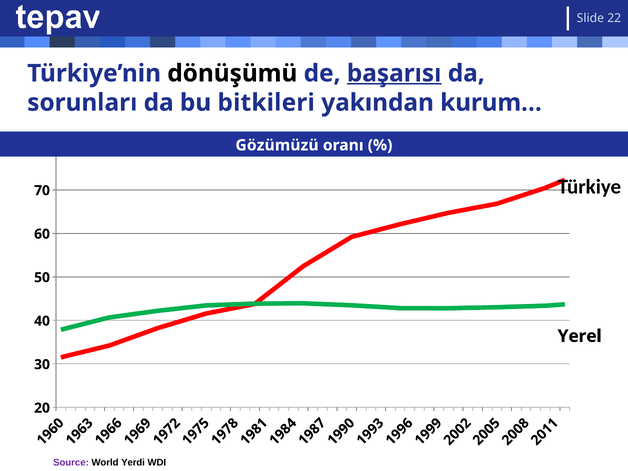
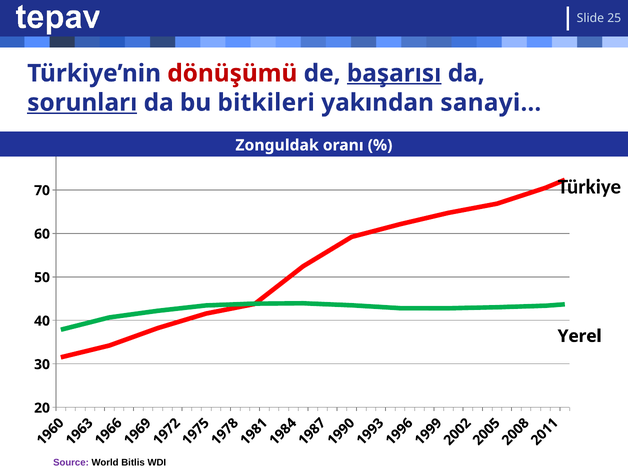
22: 22 -> 25 (614, 18)
dönüşümü colour: black -> red (232, 73)
sorunları underline: none -> present (82, 103)
kurum…: kurum… -> sanayi… (491, 103)
Gözümüzü: Gözümüzü -> Zonguldak (277, 145)
Yerdi: Yerdi -> Bitlis (133, 463)
